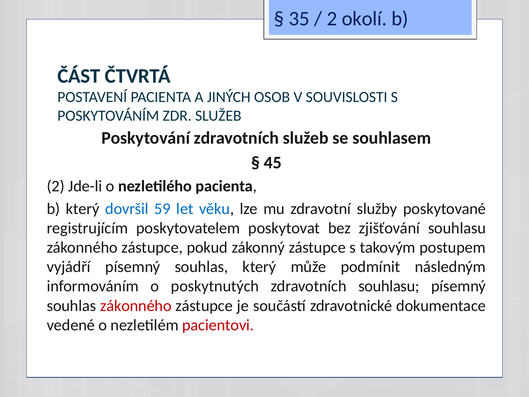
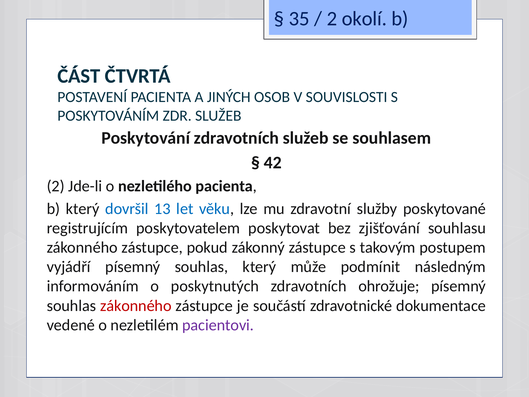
45: 45 -> 42 (273, 163)
59: 59 -> 13 (162, 209)
zdravotních souhlasu: souhlasu -> ohrožuje (389, 286)
pacientovi colour: red -> purple (218, 325)
